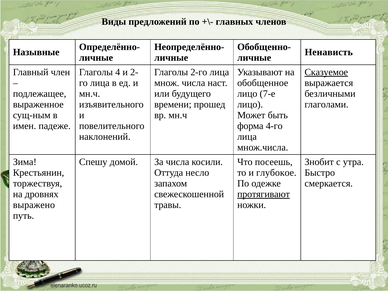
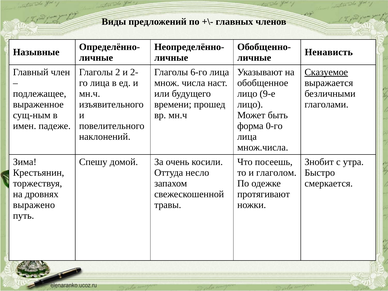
4: 4 -> 2 (118, 72)
2-го: 2-го -> 6-го (199, 72)
7-е: 7-е -> 9-е (267, 94)
4-го: 4-го -> 0-го (274, 126)
За числа: числа -> очень (178, 162)
глубокое: глубокое -> глаголом (276, 173)
протягивают underline: present -> none (264, 194)
